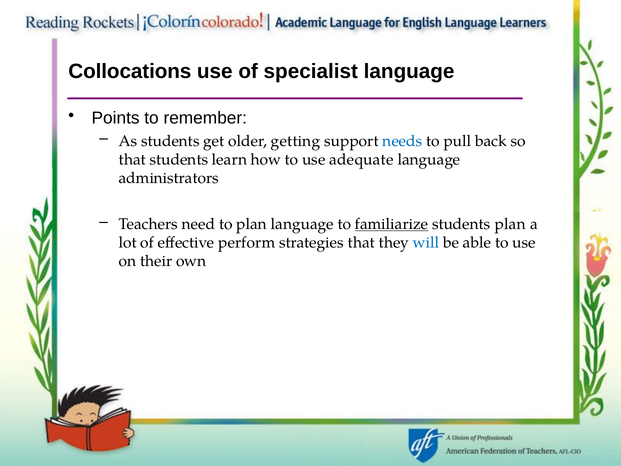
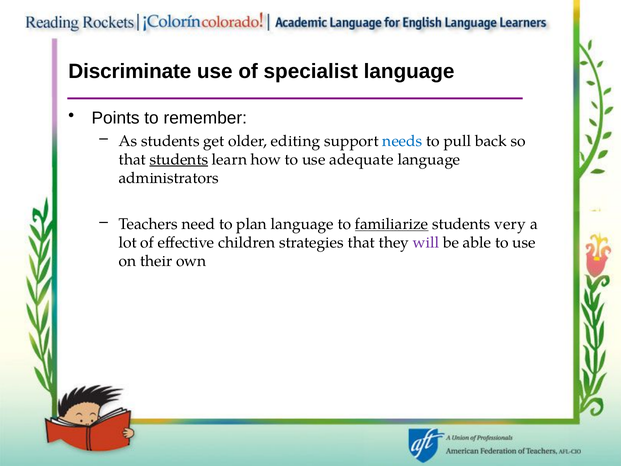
Collocations: Collocations -> Discriminate (130, 71)
getting: getting -> editing (296, 141)
students underline: none -> present (179, 159)
students plan: plan -> very (510, 224)
perform: perform -> children (247, 243)
will colour: blue -> purple (426, 243)
